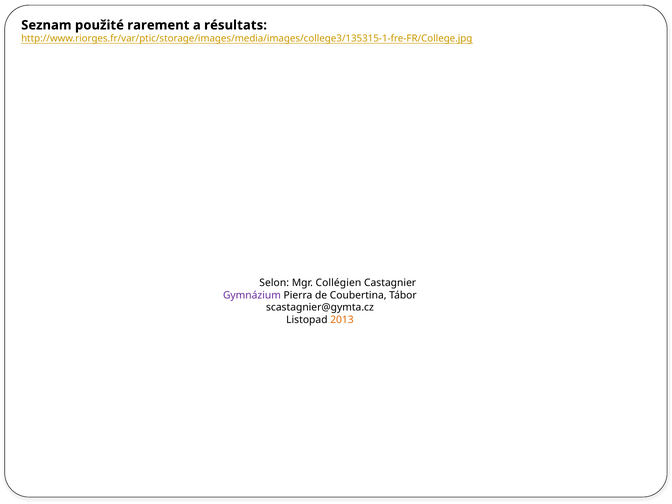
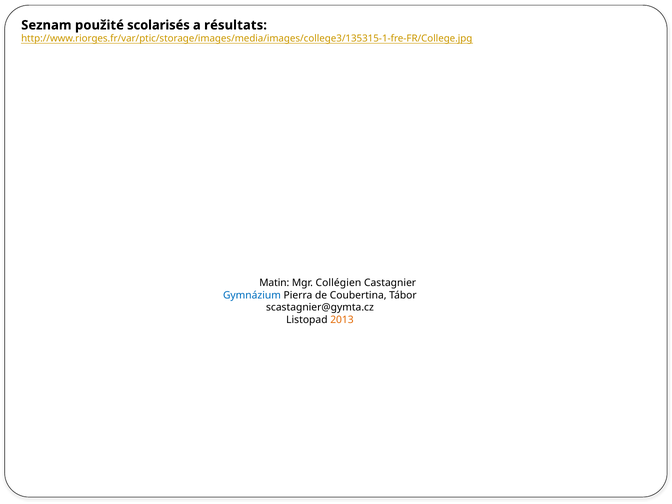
rarement: rarement -> scolarisés (158, 25)
Selon: Selon -> Matin (274, 283)
Gymnázium colour: purple -> blue (252, 295)
